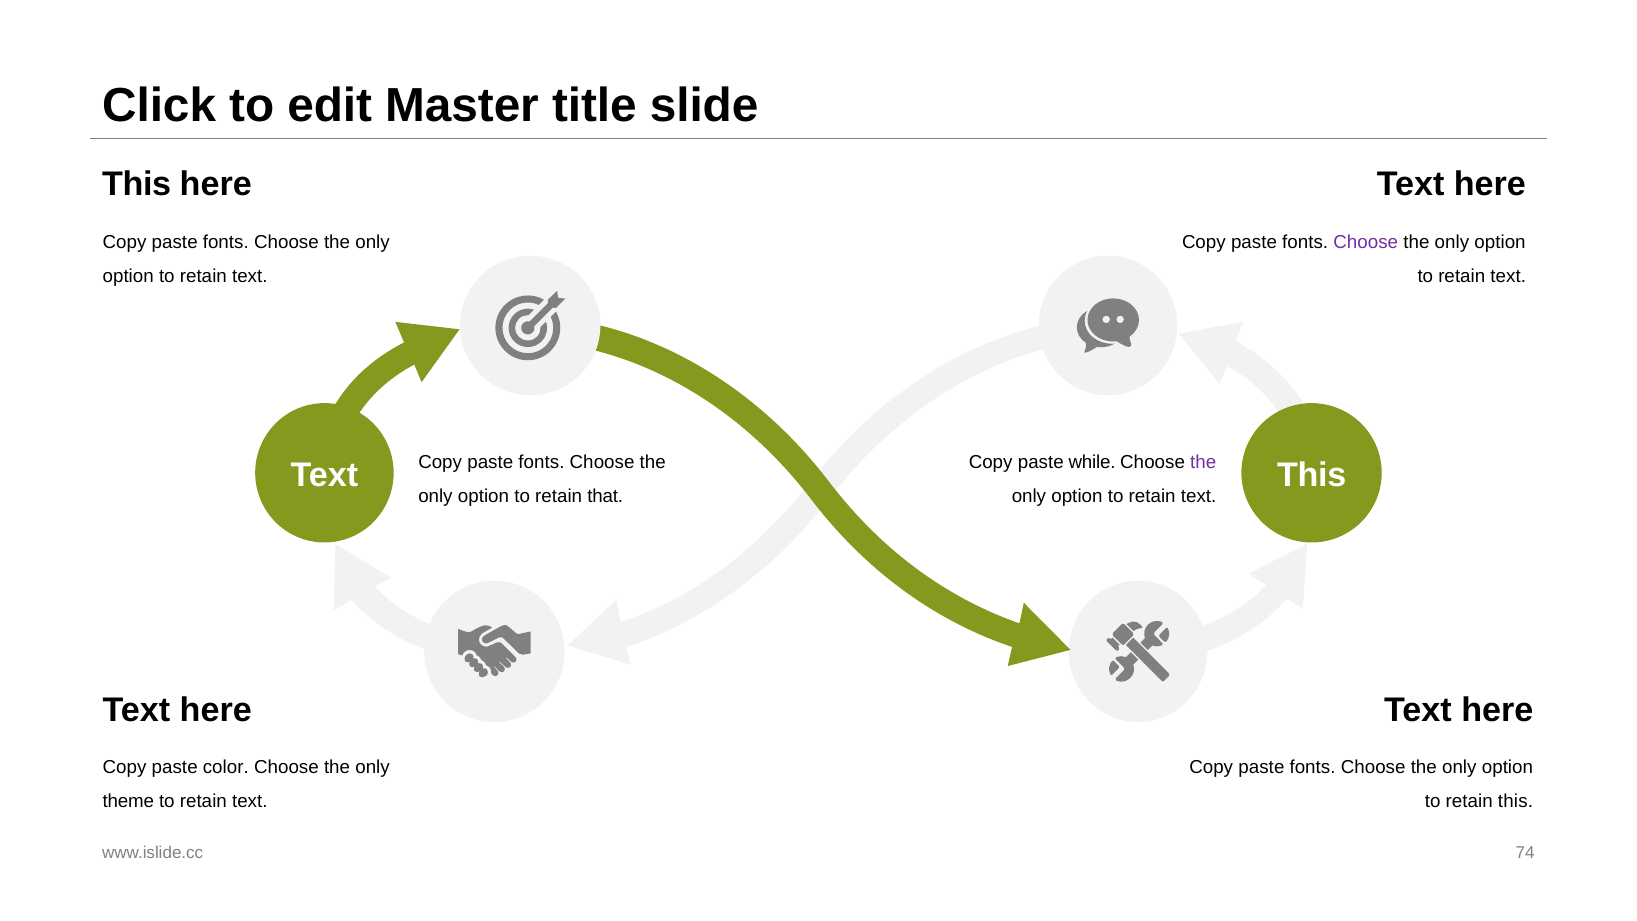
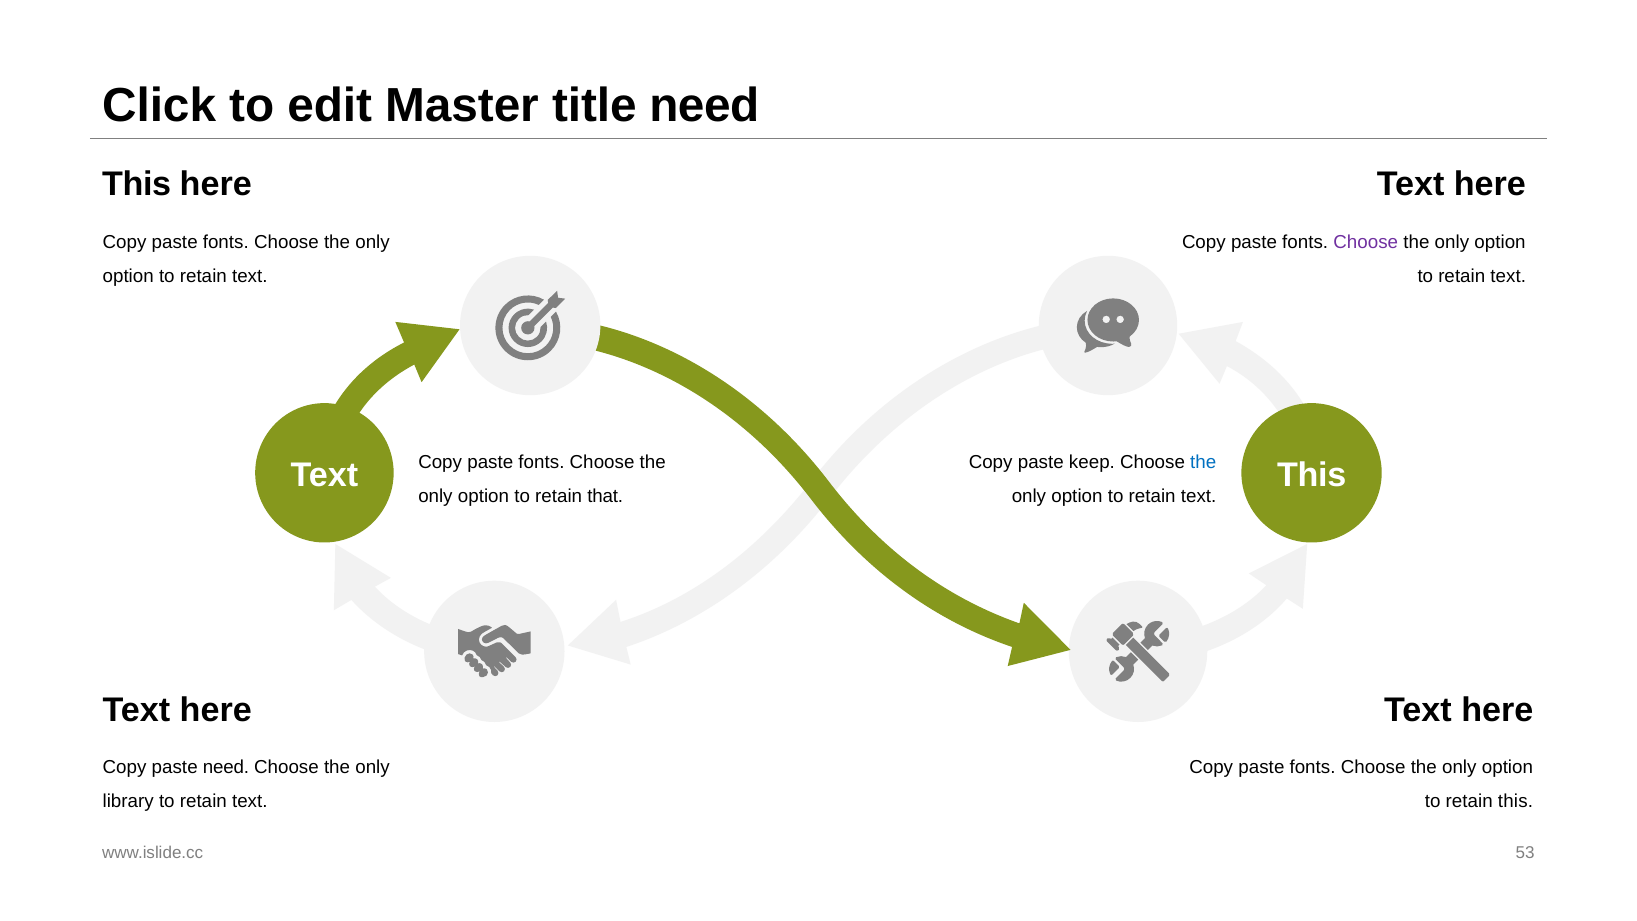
title slide: slide -> need (704, 106)
while: while -> keep (1092, 463)
the colour: purple -> blue (1203, 463)
paste color: color -> need (226, 767)
theme: theme -> library (128, 801)
74: 74 -> 53 (1525, 853)
